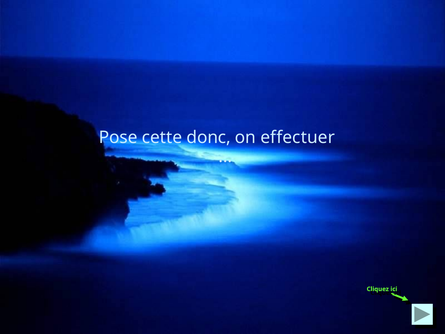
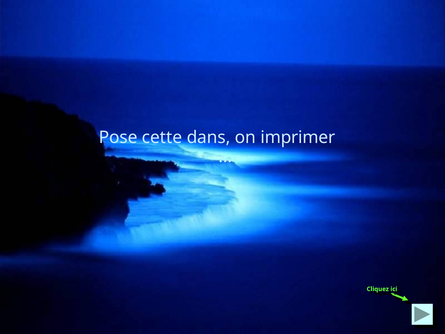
donc: donc -> dans (209, 138)
effectuer: effectuer -> imprimer (298, 138)
